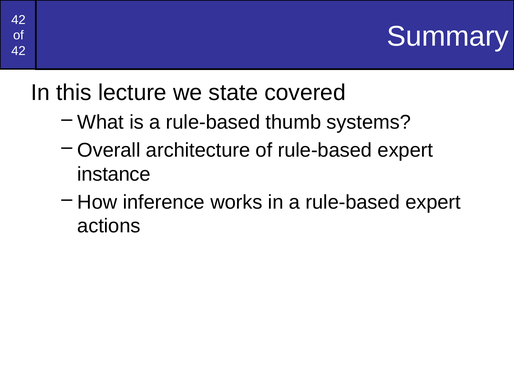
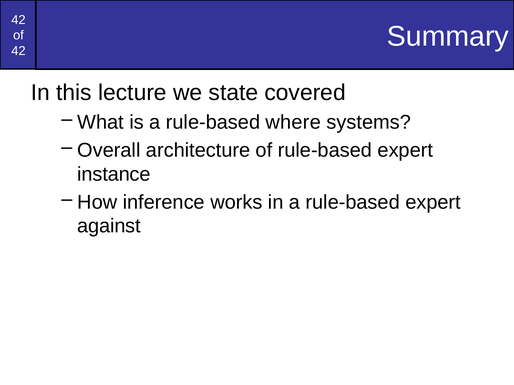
thumb: thumb -> where (293, 122)
actions: actions -> against (109, 226)
